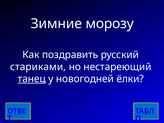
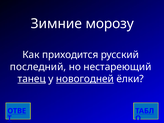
поздравить: поздравить -> приходится (70, 55)
стариками: стариками -> последний (38, 67)
новогодней underline: none -> present (85, 79)
